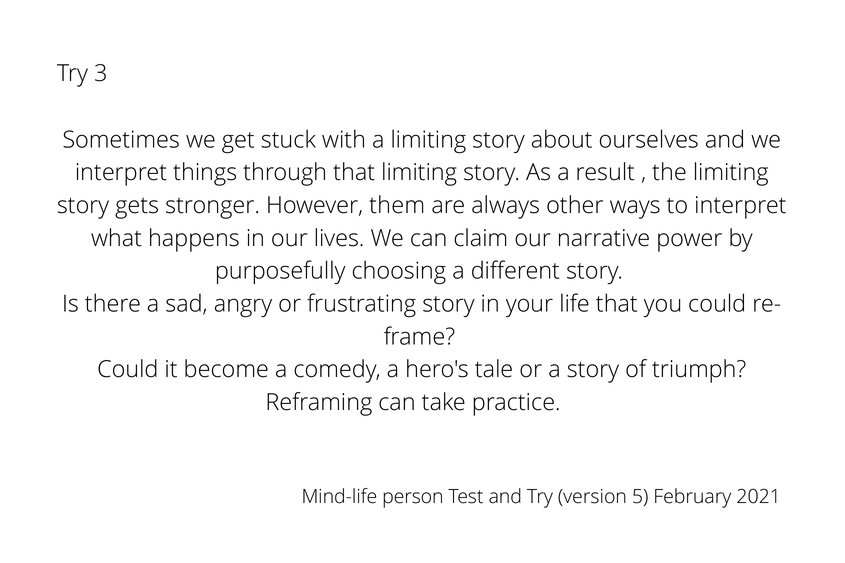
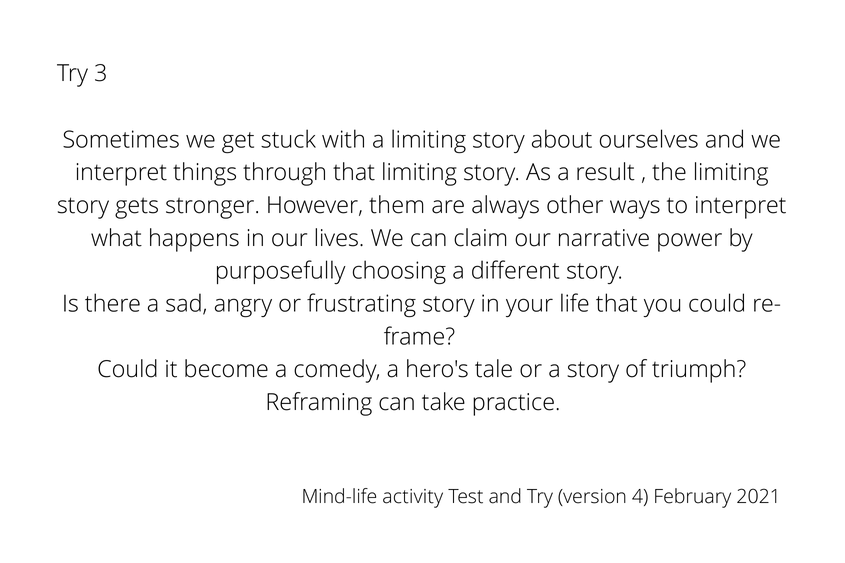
person: person -> activity (413, 497)
5: 5 -> 4 (640, 497)
